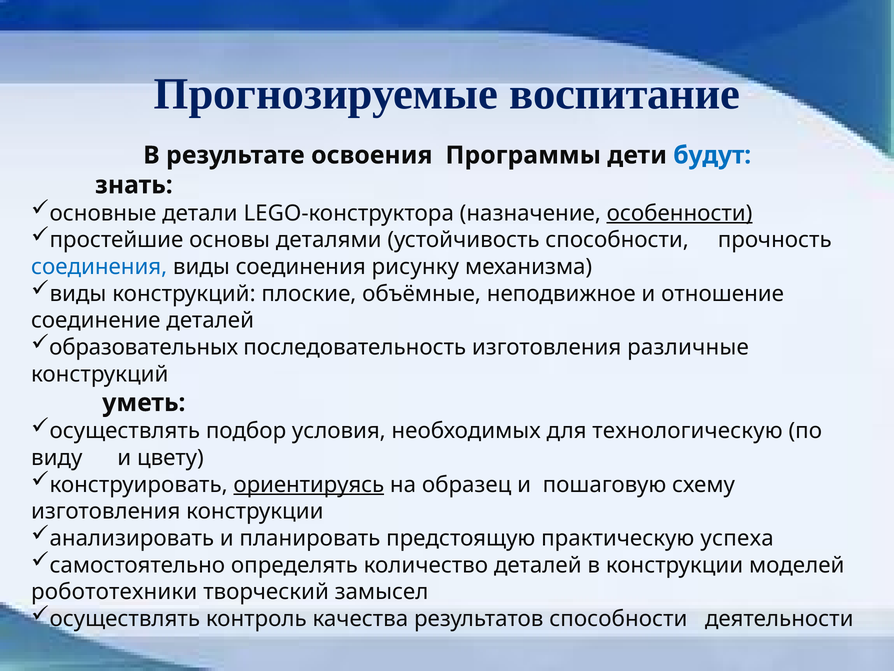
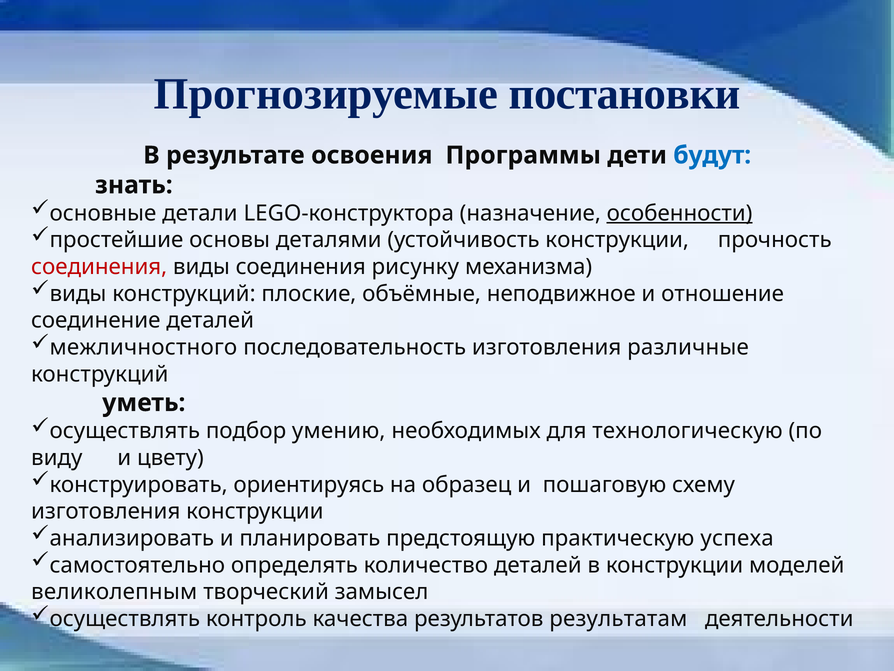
воспитание: воспитание -> постановки (625, 94)
устойчивость способности: способности -> конструкции (617, 240)
соединения colour: blue -> red (99, 267)
образовательных: образовательных -> межличностного (143, 347)
условия: условия -> умению (339, 431)
ориентируясь underline: present -> none (309, 484)
робототехники: робототехники -> великолепным (114, 592)
результатов способности: способности -> результатам (618, 618)
